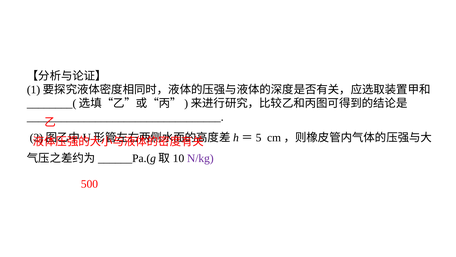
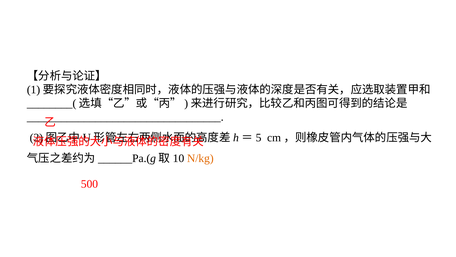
N/kg colour: purple -> orange (200, 158)
